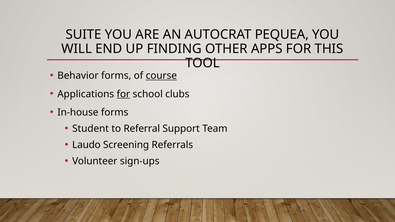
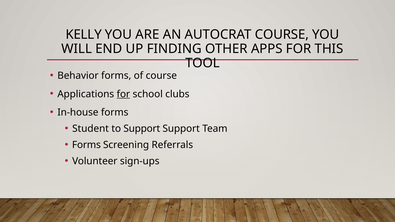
SUITE: SUITE -> KELLY (84, 35)
AUTOCRAT PEQUEA: PEQUEA -> COURSE (282, 35)
course underline: present -> none (161, 76)
to Referral: Referral -> Support (142, 129)
Laudo: Laudo -> Forms (86, 145)
